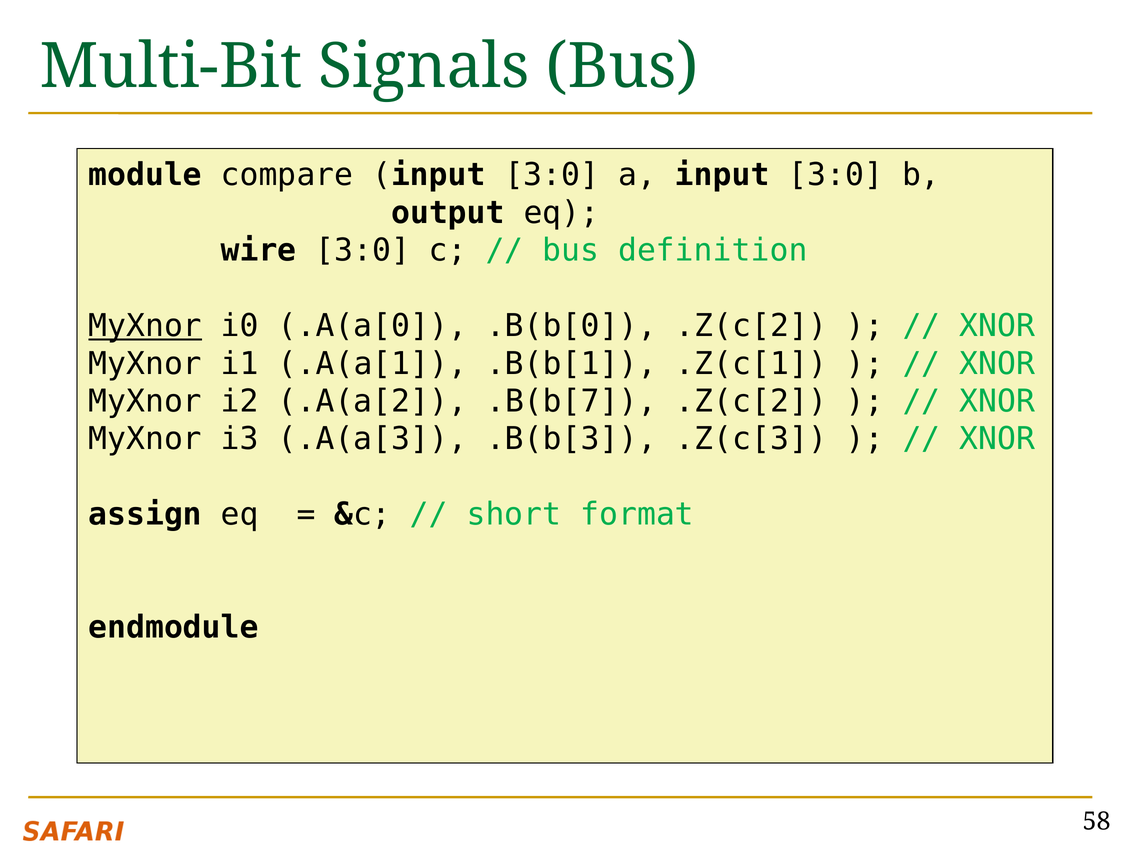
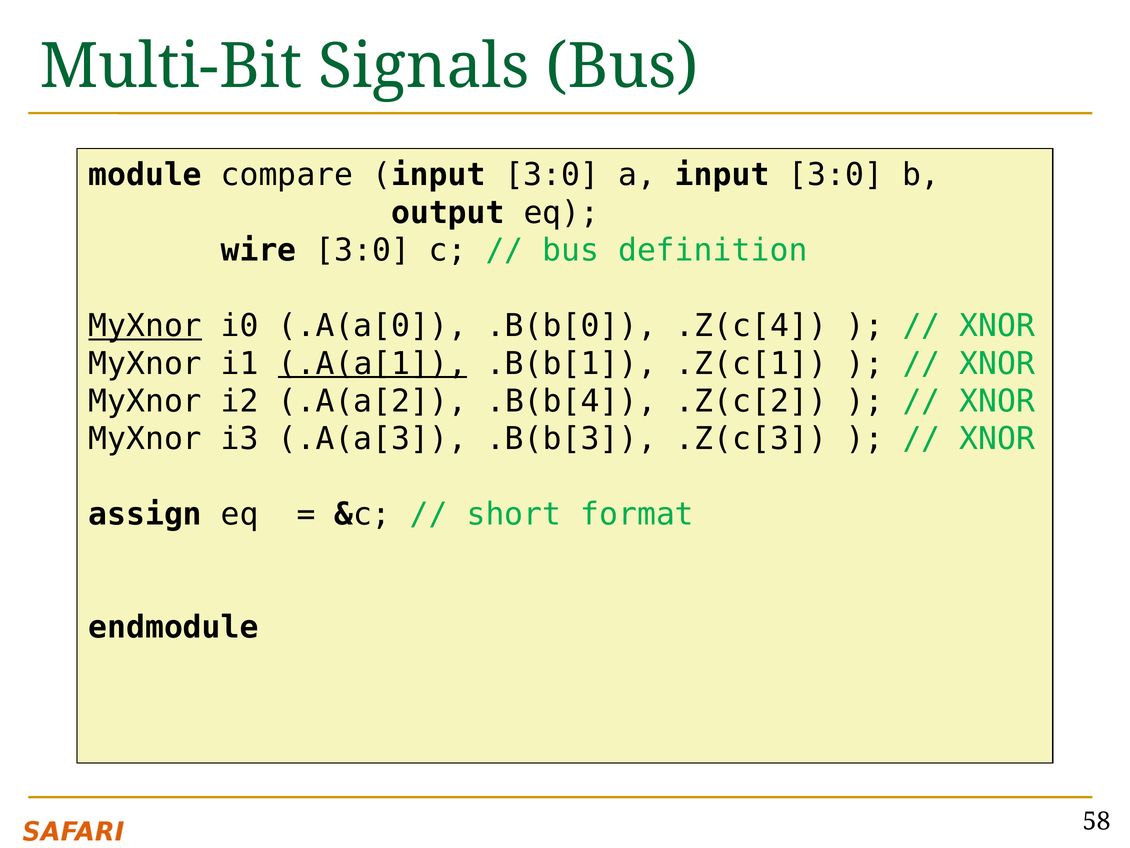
.B(b[0 .Z(c[2: .Z(c[2 -> .Z(c[4 (751, 326)
.A(a[1 underline: none -> present (372, 363)
.B(b[7: .B(b[7 -> .B(b[4 (571, 401)
